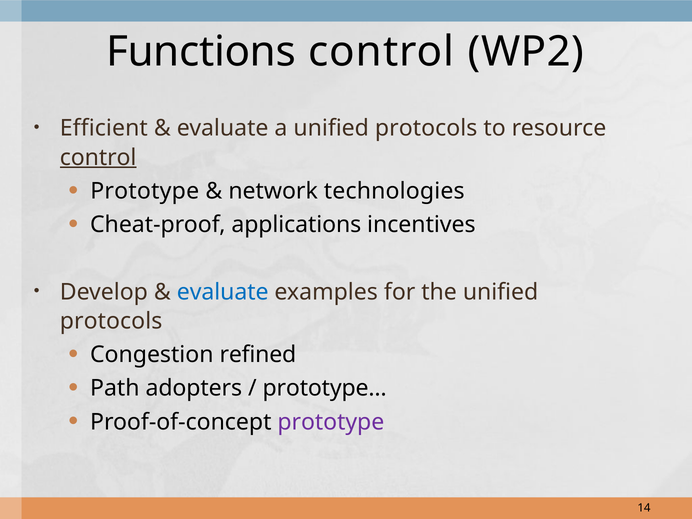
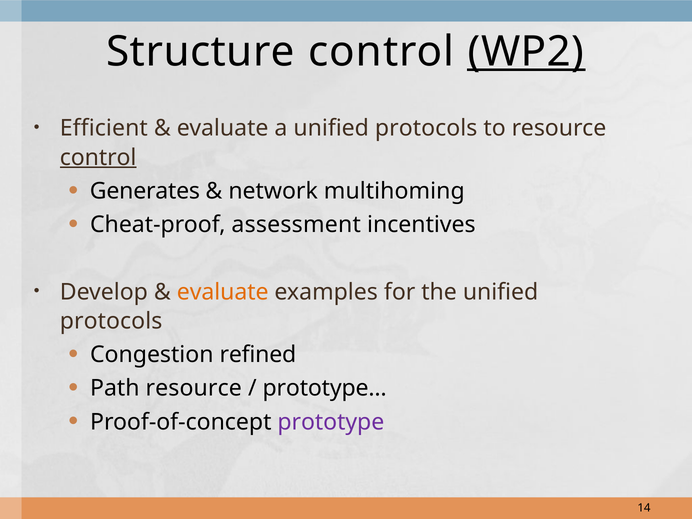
Functions: Functions -> Structure (201, 52)
WP2 underline: none -> present (526, 52)
Prototype: Prototype -> Generates (145, 191)
technologies: technologies -> multihoming (394, 191)
applications: applications -> assessment (296, 225)
evaluate colour: blue -> orange (223, 292)
Path adopters: adopters -> resource (194, 388)
